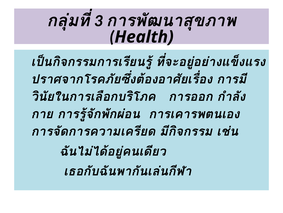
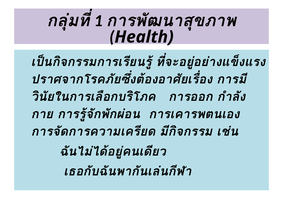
3: 3 -> 1 (98, 21)
